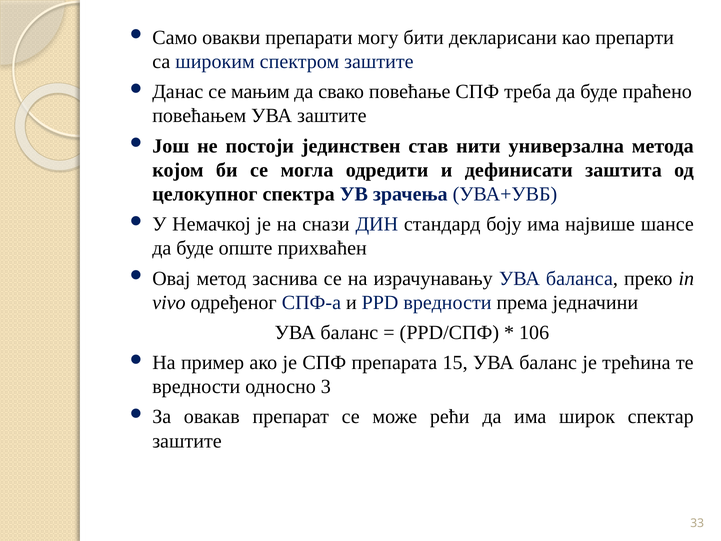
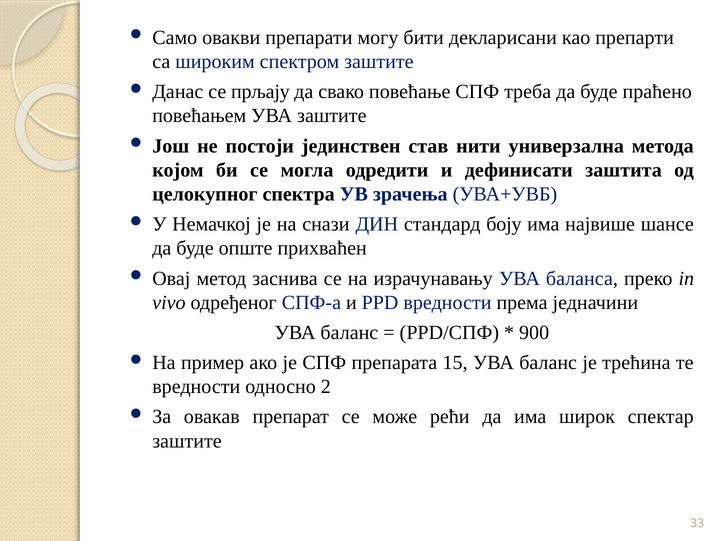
мањим: мањим -> прљају (260, 92)
106: 106 -> 900 (534, 332)
3: 3 -> 2 (326, 387)
